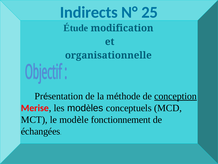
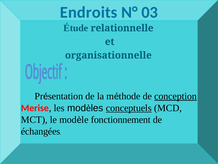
Indirects: Indirects -> Endroits (89, 12)
25: 25 -> 03 (150, 12)
modification: modification -> relationnelle (122, 28)
conceptuels underline: none -> present (129, 108)
